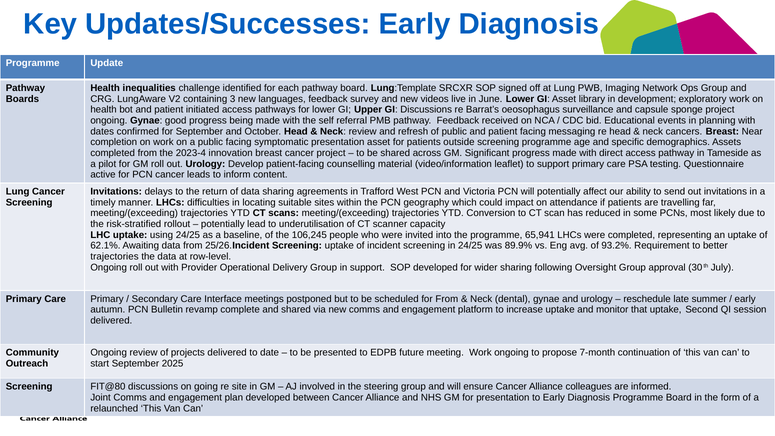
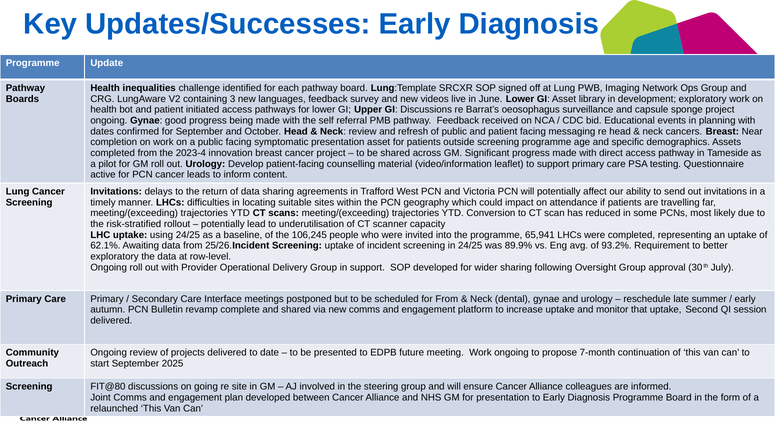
trajectories: trajectories -> exploratory (115, 257)
